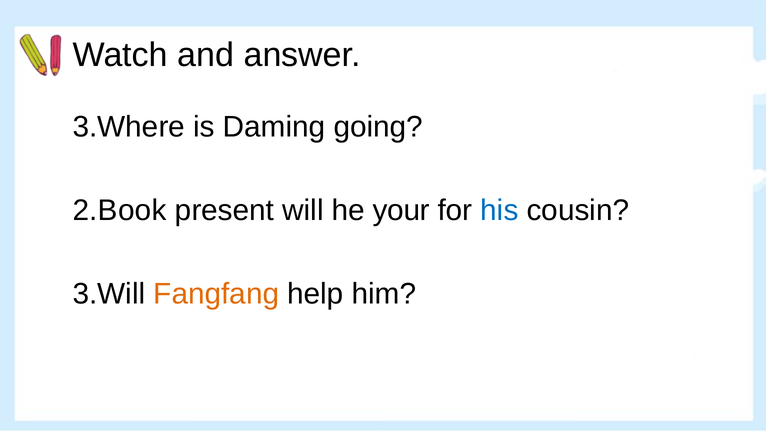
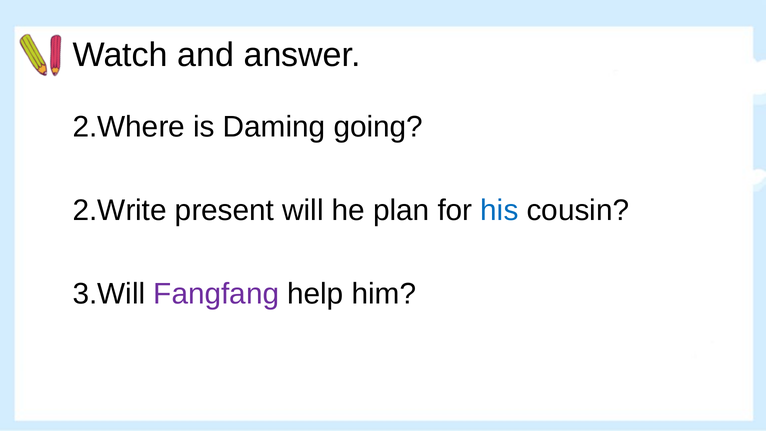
3.Where: 3.Where -> 2.Where (129, 127)
2.Book: 2.Book -> 2.Write (120, 210)
your: your -> plan (401, 210)
Fangfang colour: orange -> purple (216, 294)
